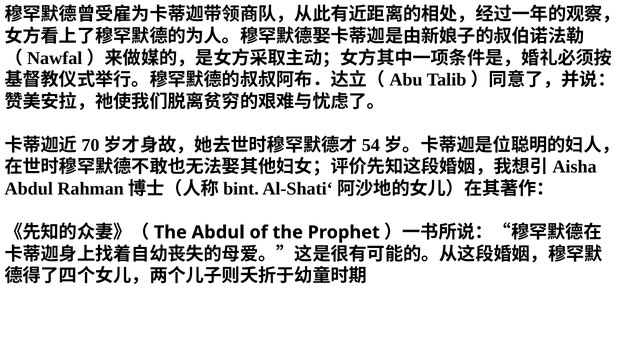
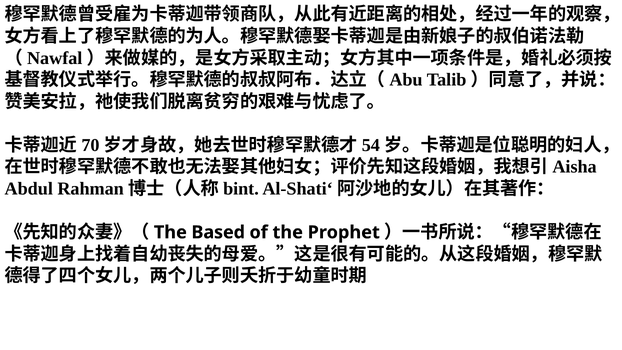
The Abdul: Abdul -> Based (218, 232)
